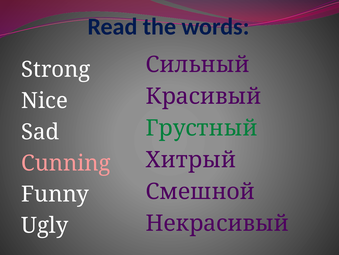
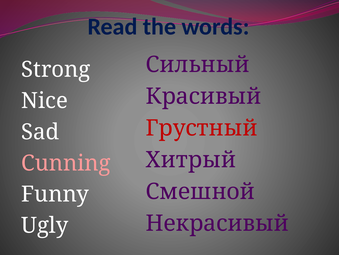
Грустный colour: green -> red (202, 128)
